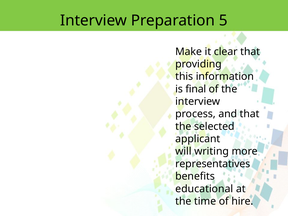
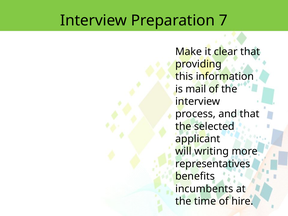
5: 5 -> 7 (223, 21)
final: final -> mail (196, 89)
educational: educational -> incumbents (204, 189)
